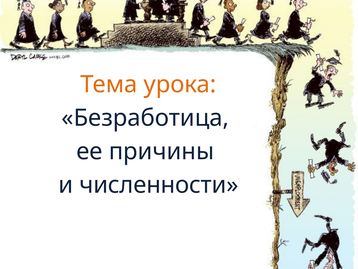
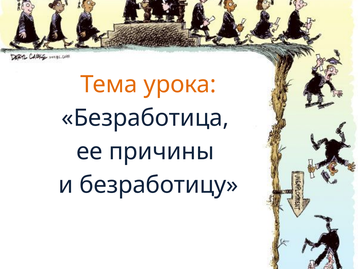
численности: численности -> безработицу (159, 185)
